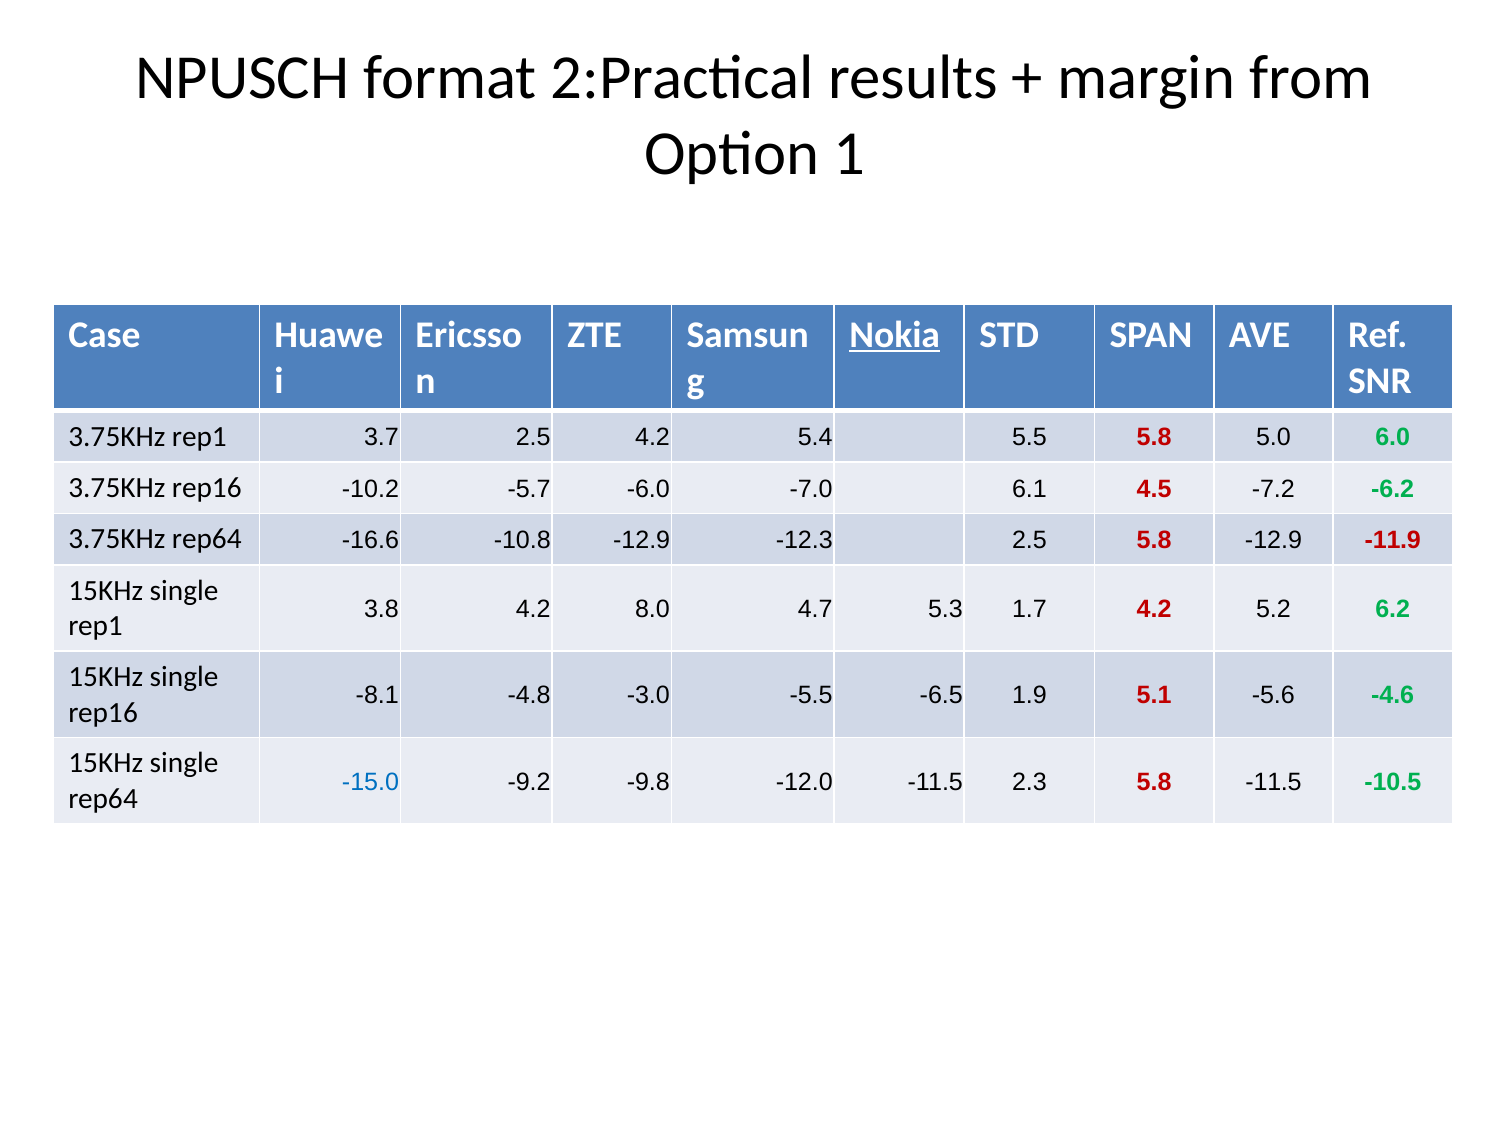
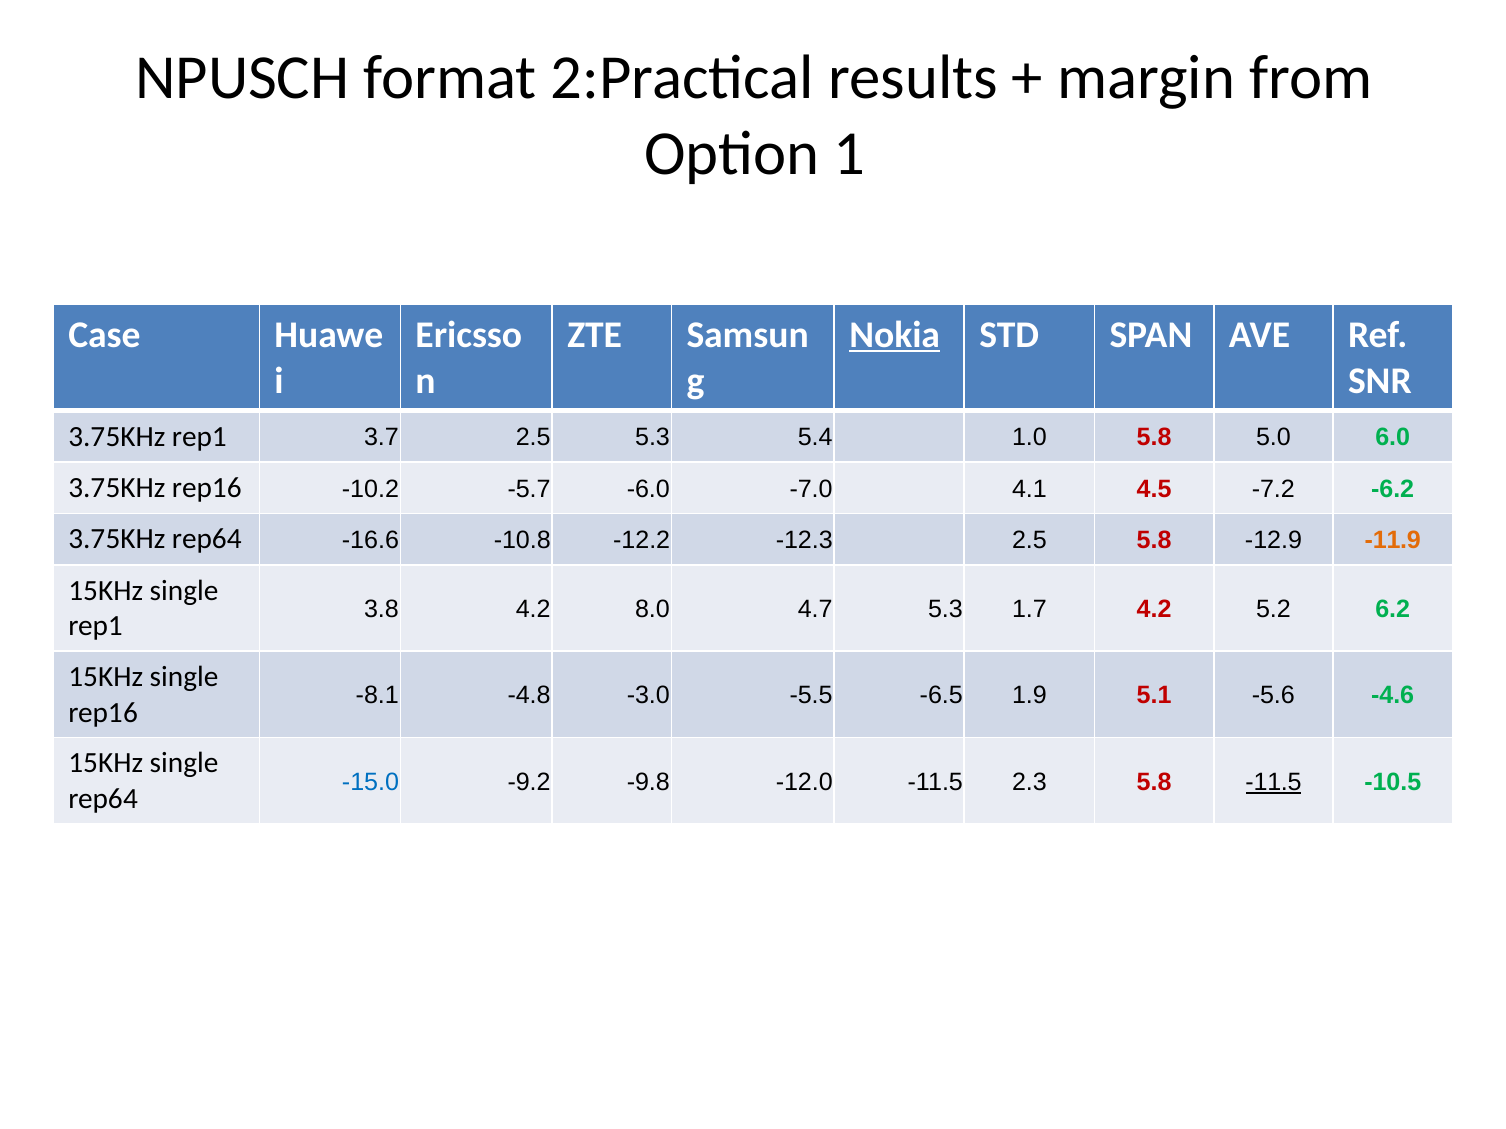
2.5 4.2: 4.2 -> 5.3 (653, 438)
5.5: 5.5 -> 1.0 (1029, 438)
6.1: 6.1 -> 4.1 (1029, 489)
-10.8 -12.9: -12.9 -> -12.2 (642, 541)
-11.9 colour: red -> orange (1393, 541)
-11.5 underline: none -> present (1274, 782)
